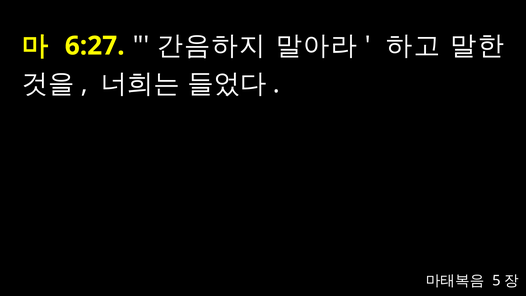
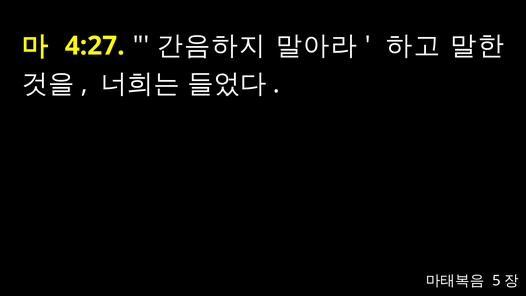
6:27: 6:27 -> 4:27 (95, 46)
